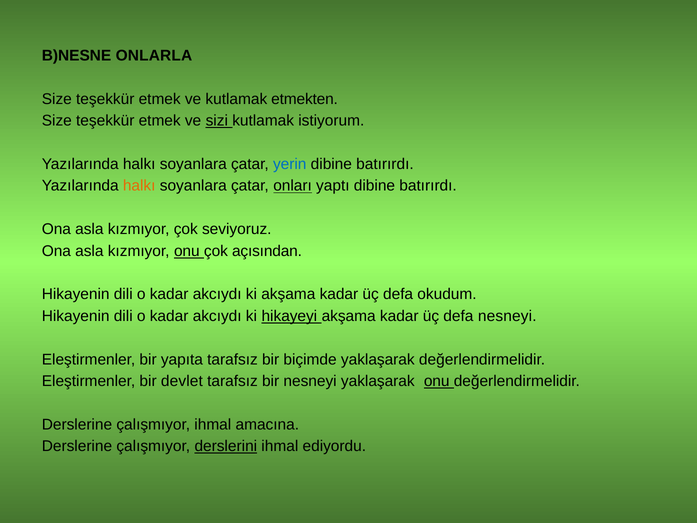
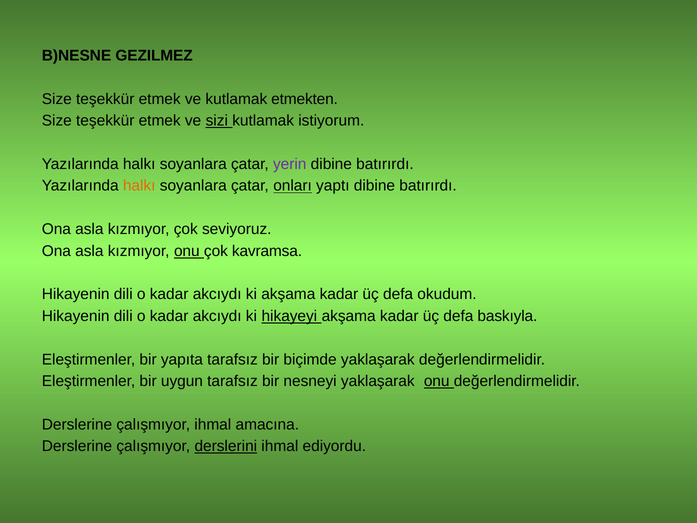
ONLARLA: ONLARLA -> GEZILMEZ (154, 56)
yerin colour: blue -> purple (290, 164)
açısından: açısından -> kavramsa (267, 251)
defa nesneyi: nesneyi -> baskıyla (507, 316)
devlet: devlet -> uygun (182, 381)
